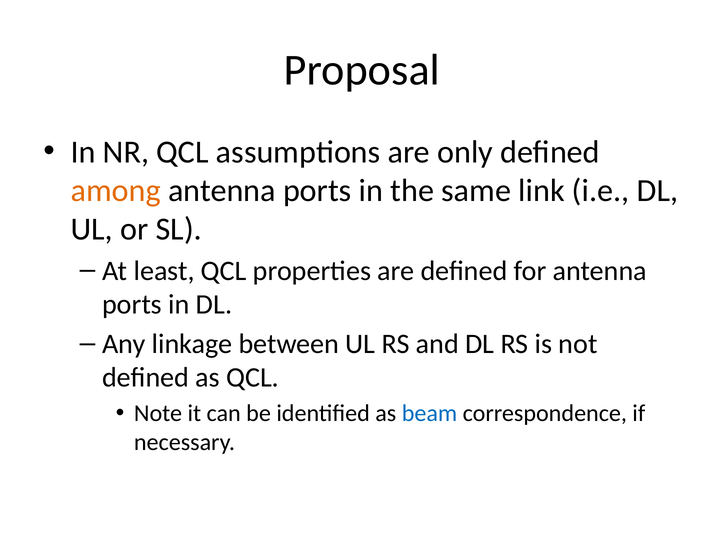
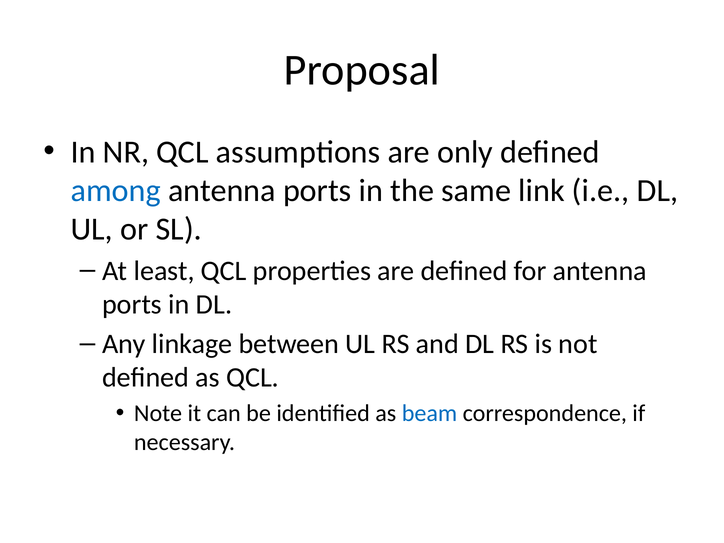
among colour: orange -> blue (116, 191)
